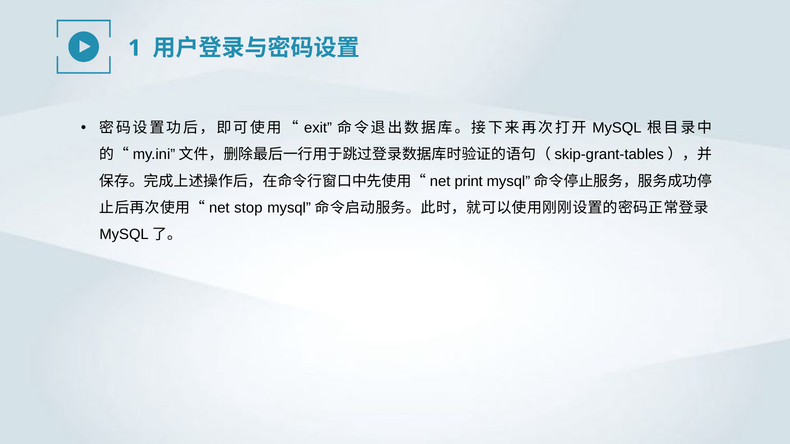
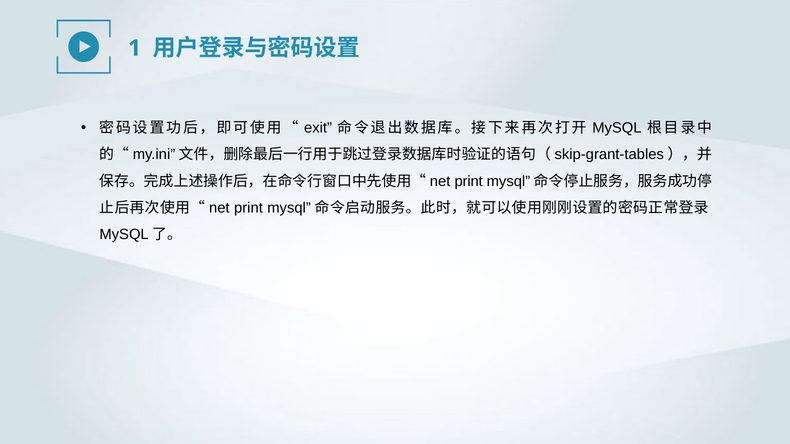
stop: stop -> print (248, 208)
